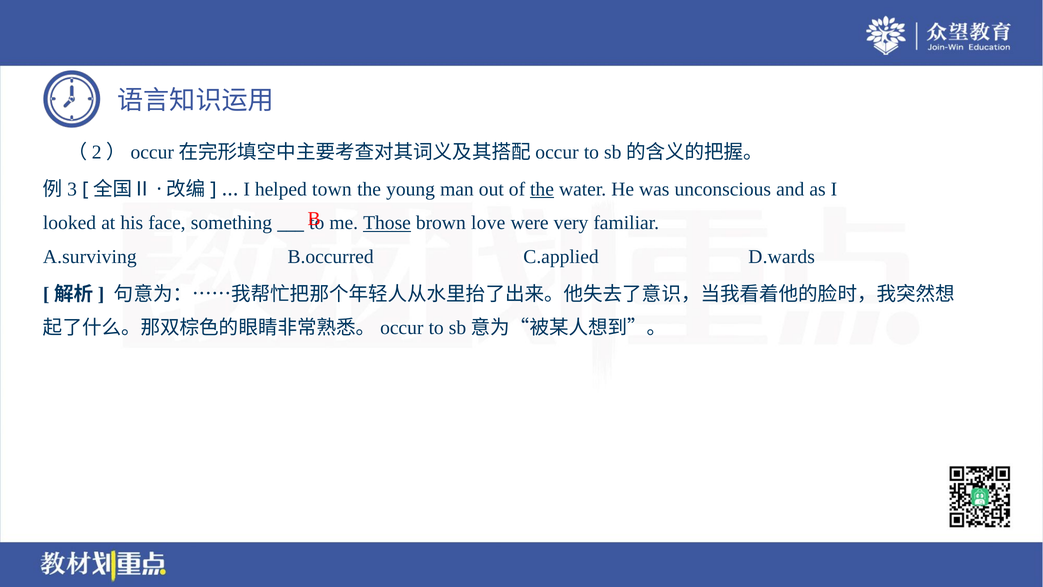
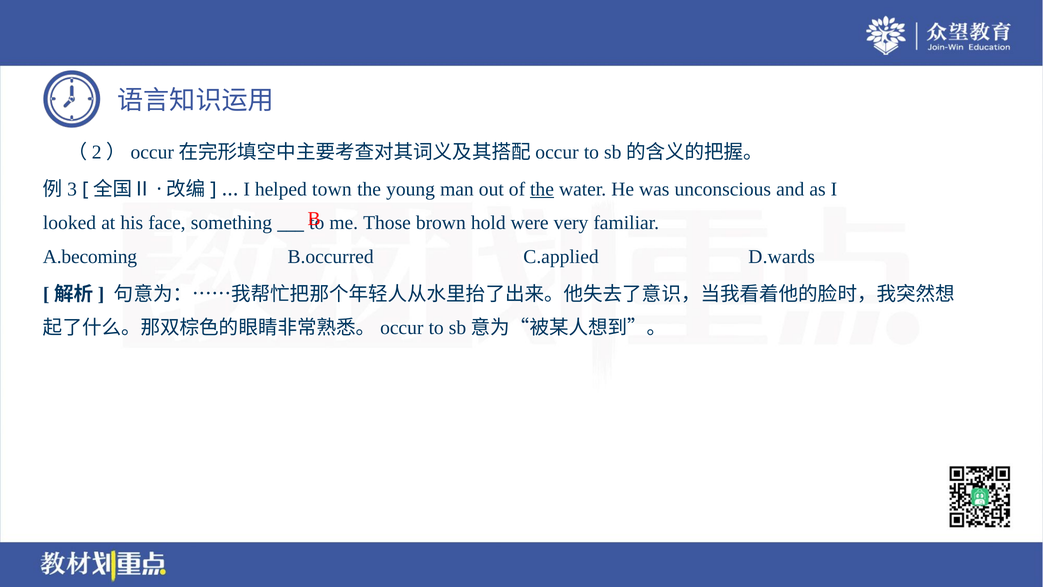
Those underline: present -> none (387, 223)
love: love -> hold (488, 223)
A.surviving: A.surviving -> A.becoming (90, 257)
